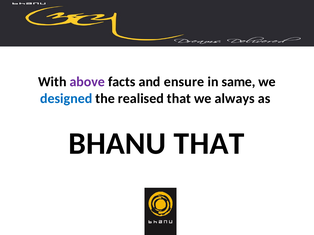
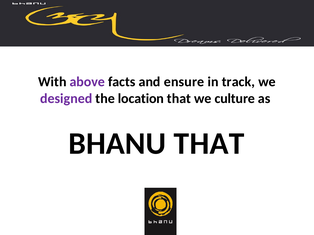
same: same -> track (238, 82)
designed colour: blue -> purple (66, 99)
realised: realised -> location (141, 99)
always: always -> culture (235, 99)
